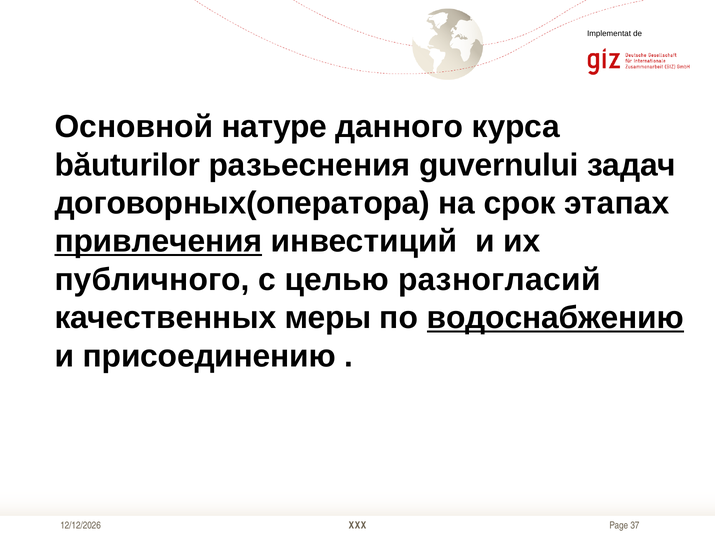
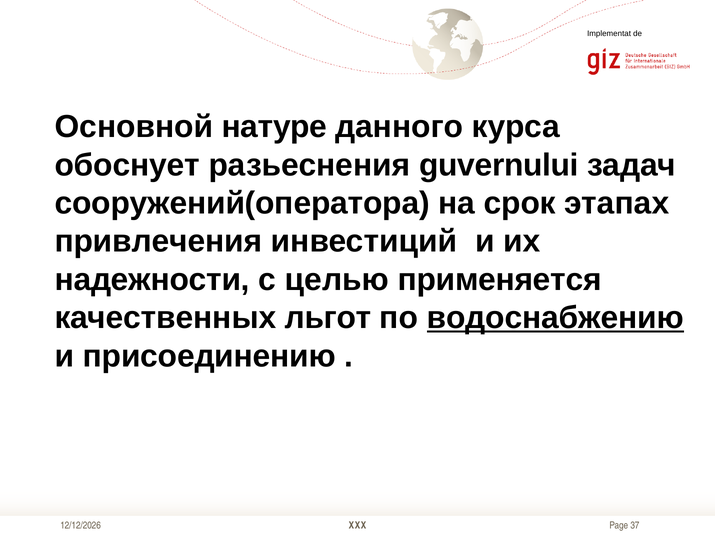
băuturilor: băuturilor -> обоснует (127, 165)
договорных(оператора: договорных(оператора -> сооружений(оператора (242, 203)
привлечения underline: present -> none (158, 241)
публичного: публичного -> надежности (152, 279)
разногласий: разногласий -> применяется (500, 279)
меры: меры -> льгот (328, 317)
